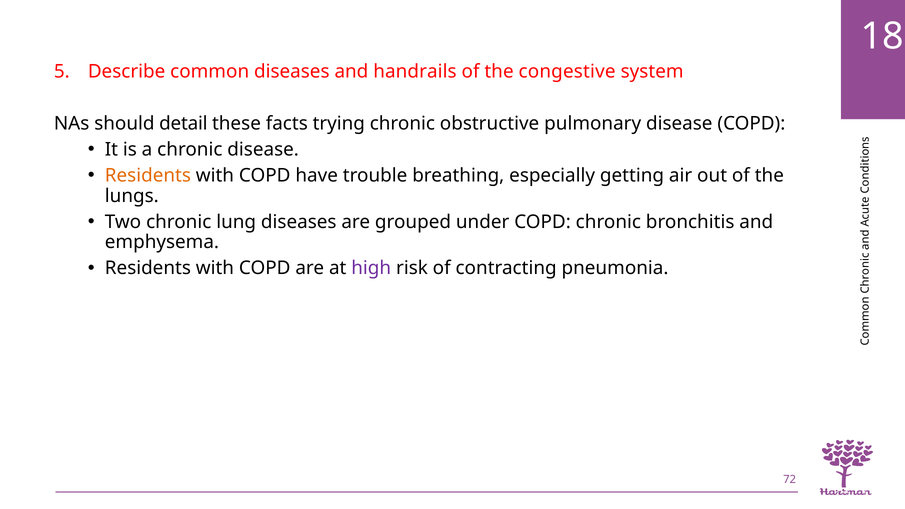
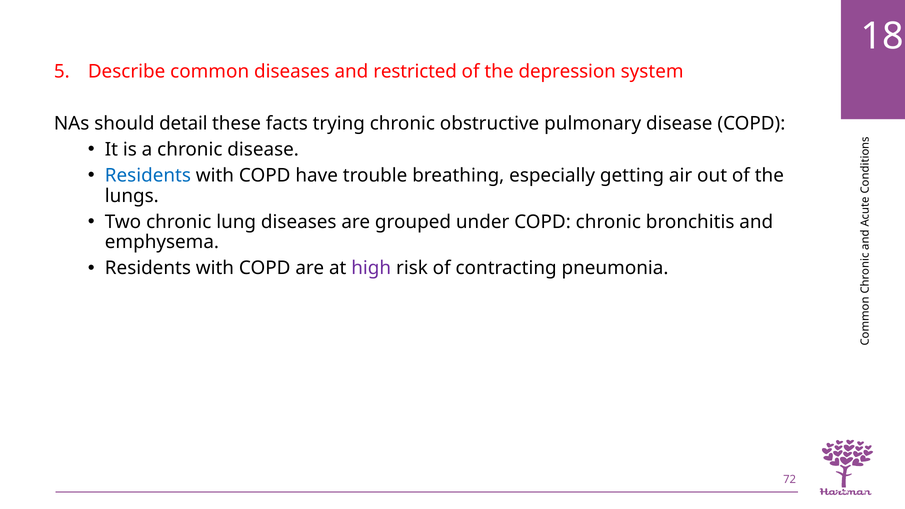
handrails: handrails -> restricted (415, 71)
congestive: congestive -> depression (567, 71)
Residents colour: orange -> blue (148, 175)
